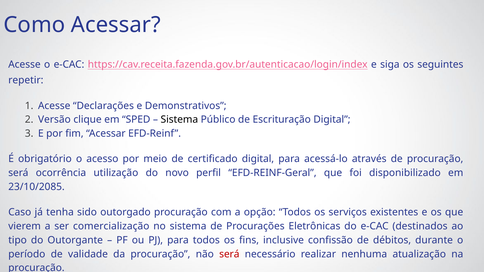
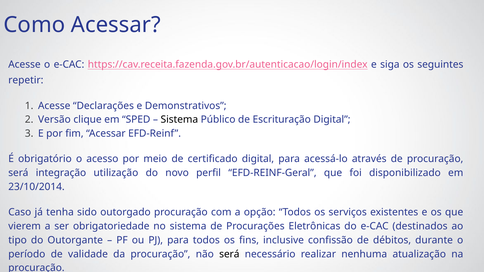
ocorrência: ocorrência -> integração (61, 173)
23/10/2085: 23/10/2085 -> 23/10/2014 (36, 187)
comercialização: comercialização -> obrigatoriedade (111, 226)
será colour: red -> black (229, 254)
